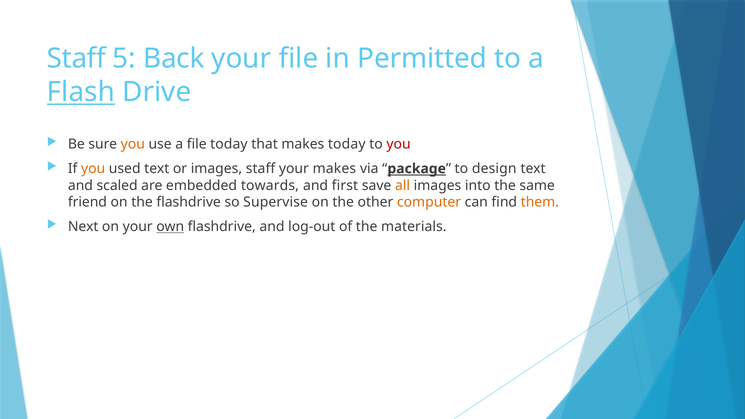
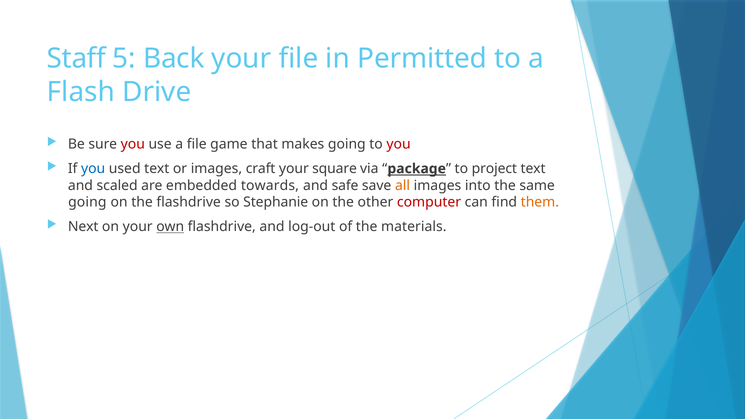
Flash underline: present -> none (81, 92)
you colour: orange -> red (133, 144)
file today: today -> game (229, 144)
makes today: today -> going (347, 144)
you colour: orange -> blue (93, 169)
images staff: staff -> craft (261, 169)
your makes: makes -> square (335, 169)
design: design -> project (494, 169)
first: first -> safe (345, 185)
friend: friend -> going (87, 202)
Supervise: Supervise -> Stephanie (276, 202)
computer colour: orange -> red (429, 202)
